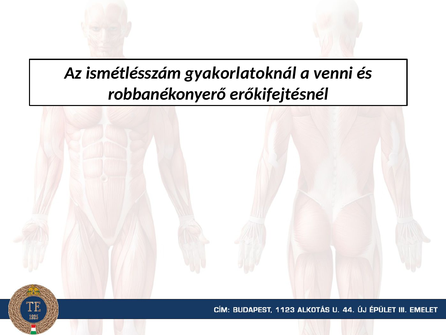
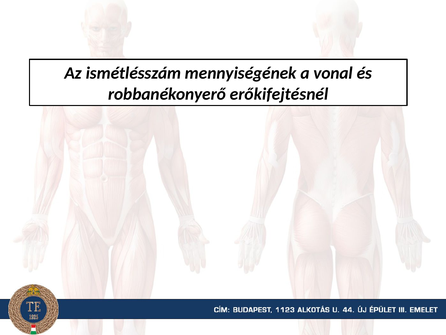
gyakorlatoknál: gyakorlatoknál -> mennyiségének (241, 73)
venni: venni -> vonal (333, 73)
